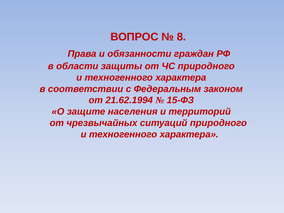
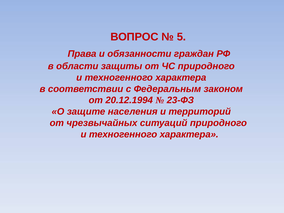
8: 8 -> 5 (181, 37)
21.62.1994: 21.62.1994 -> 20.12.1994 (129, 100)
15-ФЗ: 15-ФЗ -> 23-ФЗ (180, 100)
